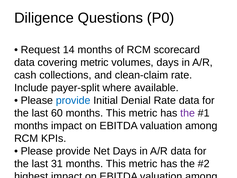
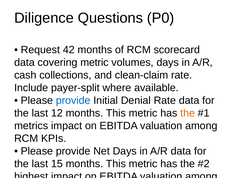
14: 14 -> 42 (69, 50)
60: 60 -> 12 (57, 113)
the colour: purple -> orange (188, 113)
months: months -> metrics (31, 126)
31: 31 -> 15 (57, 163)
